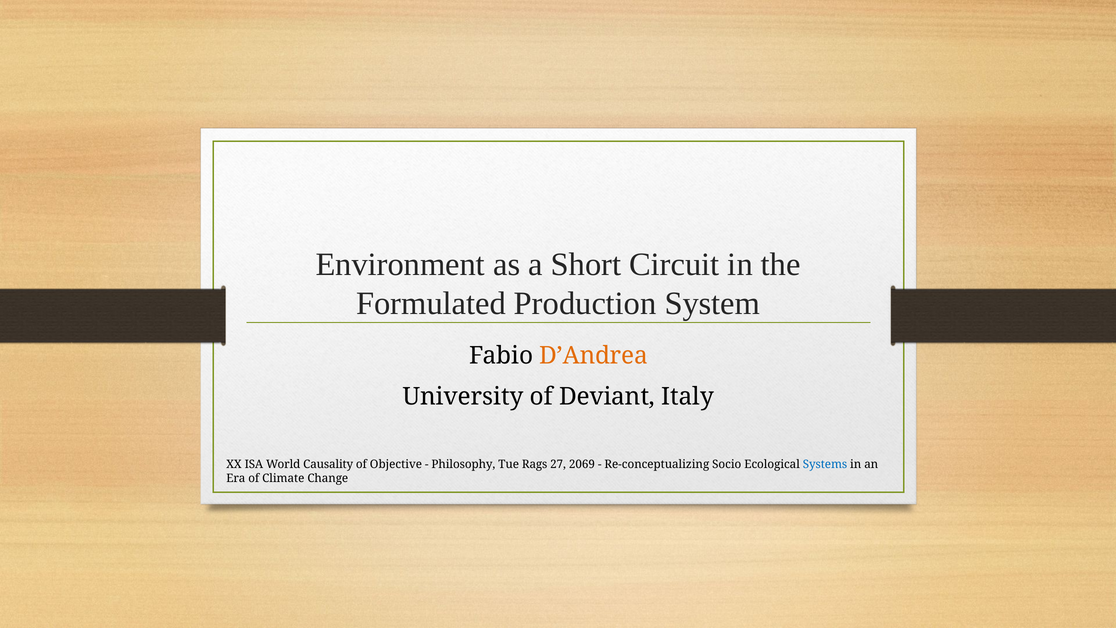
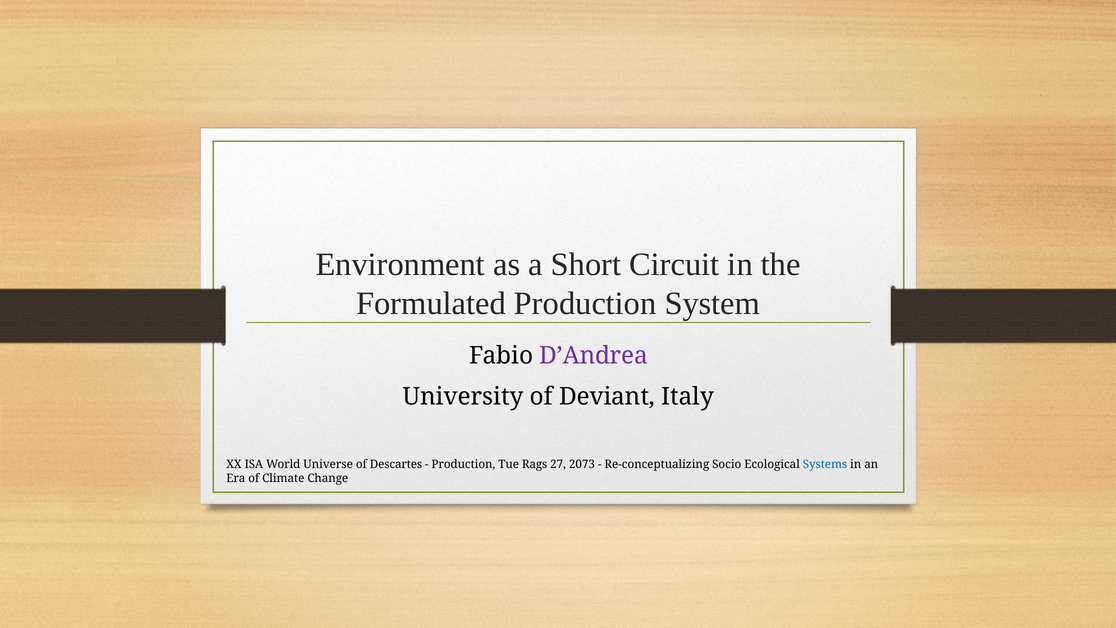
D’Andrea colour: orange -> purple (594, 355)
Causality: Causality -> Universe (328, 464)
Objective: Objective -> Descartes (396, 464)
Philosophy: Philosophy -> Production (463, 464)
2069: 2069 -> 2073 (582, 464)
